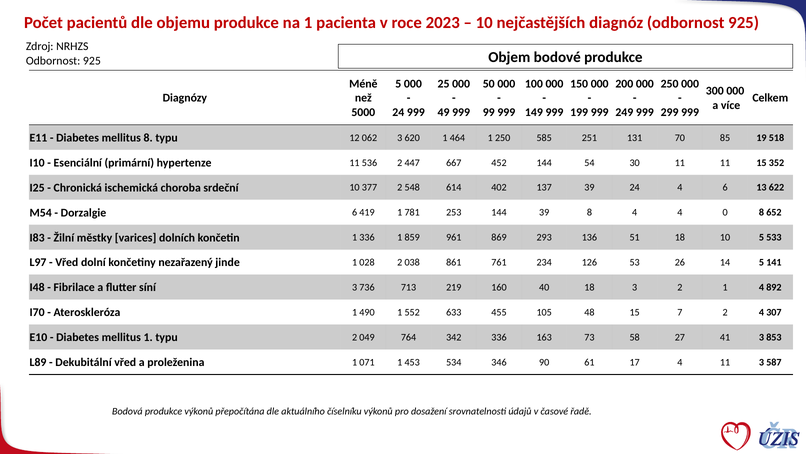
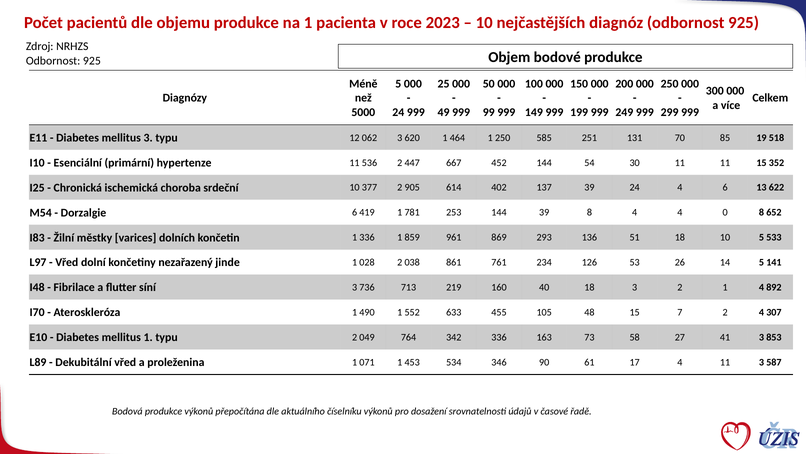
mellitus 8: 8 -> 3 (148, 138)
548: 548 -> 905 (412, 187)
